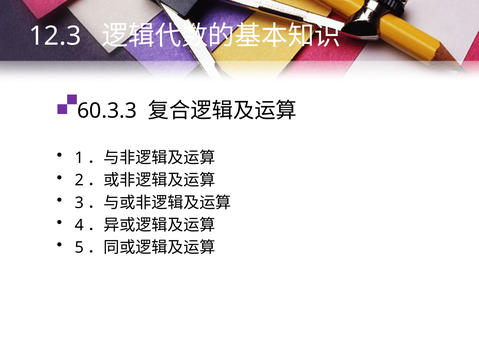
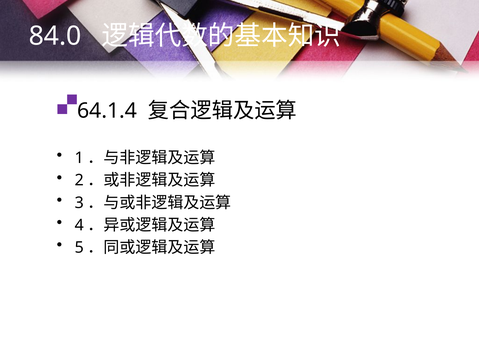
12.3: 12.3 -> 84.0 (55, 36)
60.3.3: 60.3.3 -> 64.1.4 (107, 110)
